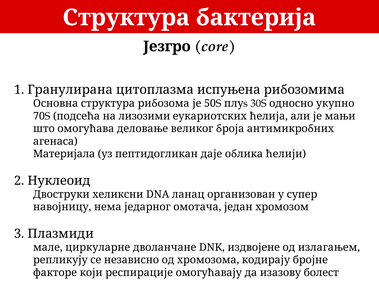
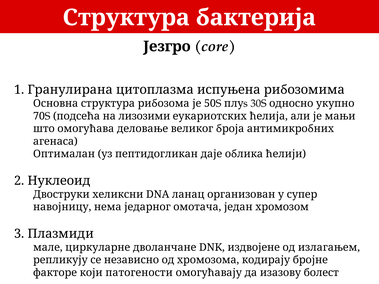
Материјала: Материјала -> Оптималан (64, 154)
респирације: респирације -> патогености (139, 273)
